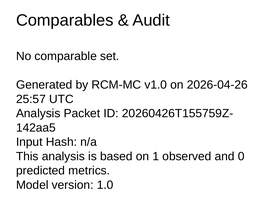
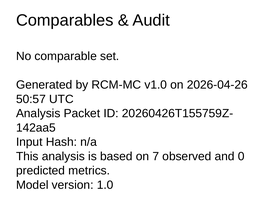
25:57: 25:57 -> 50:57 (31, 99)
1: 1 -> 7 (156, 156)
